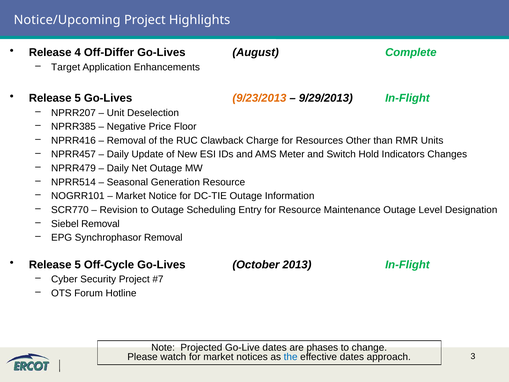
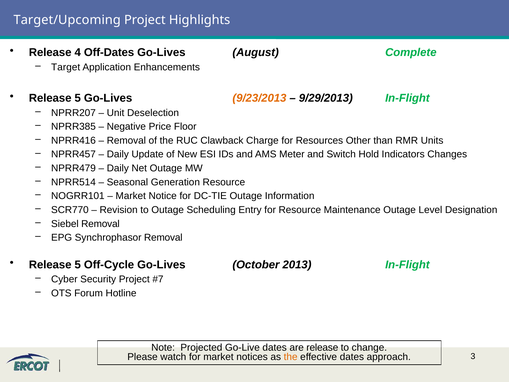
Notice/Upcoming: Notice/Upcoming -> Target/Upcoming (67, 20)
Off-Differ: Off-Differ -> Off-Dates (109, 53)
are phases: phases -> release (322, 347)
the colour: blue -> orange (291, 357)
